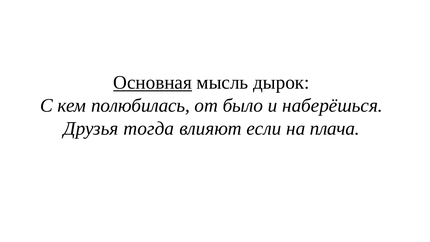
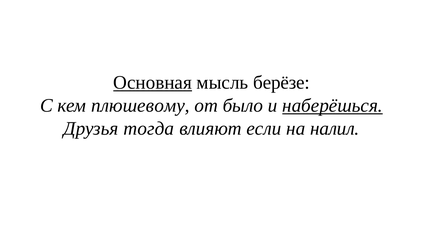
дырок: дырок -> берёзе (281, 83)
полюбилась: полюбилась -> плюшевому (140, 105)
наберёшься underline: none -> present (333, 105)
плача: плача -> налил (335, 128)
